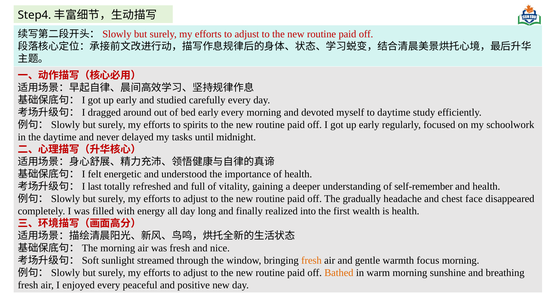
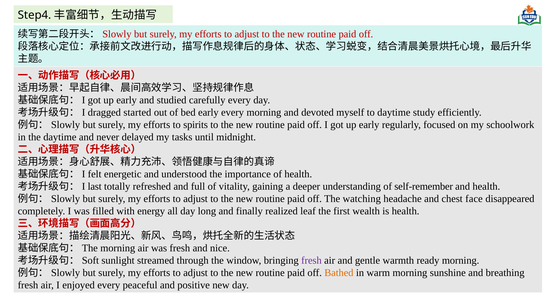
around: around -> started (137, 113)
gradually: gradually -> watching (362, 199)
into: into -> leaf (308, 211)
fresh colour: orange -> purple (311, 261)
focus: focus -> ready (428, 261)
